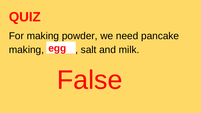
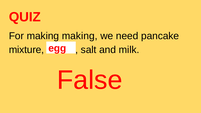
making powder: powder -> making (80, 36)
making: making -> mixture (26, 50)
